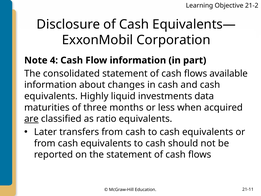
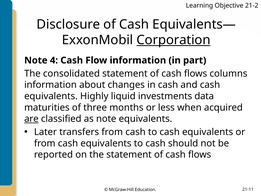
Corporation underline: none -> present (174, 40)
available: available -> columns (228, 73)
as ratio: ratio -> note (106, 119)
